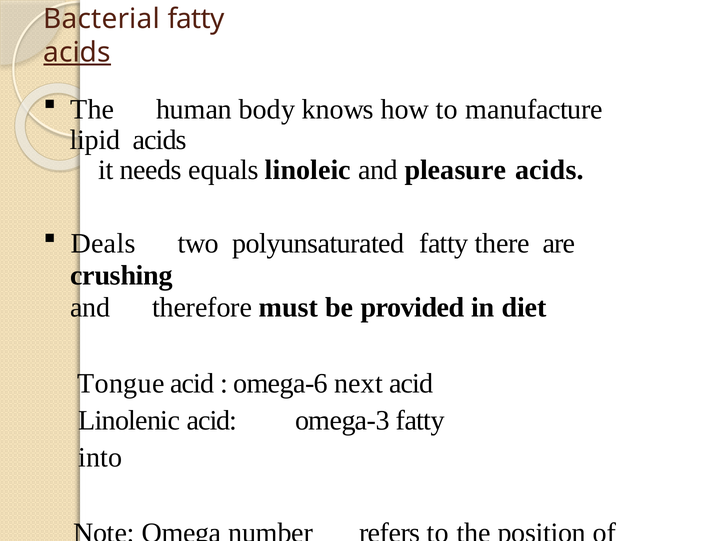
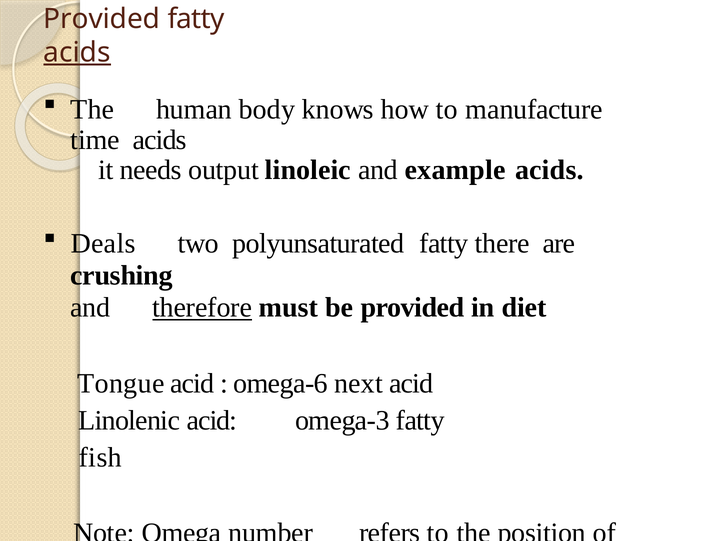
Bacterial: Bacterial -> Provided (102, 19)
lipid: lipid -> time (95, 140)
equals: equals -> output (224, 170)
pleasure: pleasure -> example (455, 170)
therefore underline: none -> present (202, 308)
into: into -> fish (100, 458)
